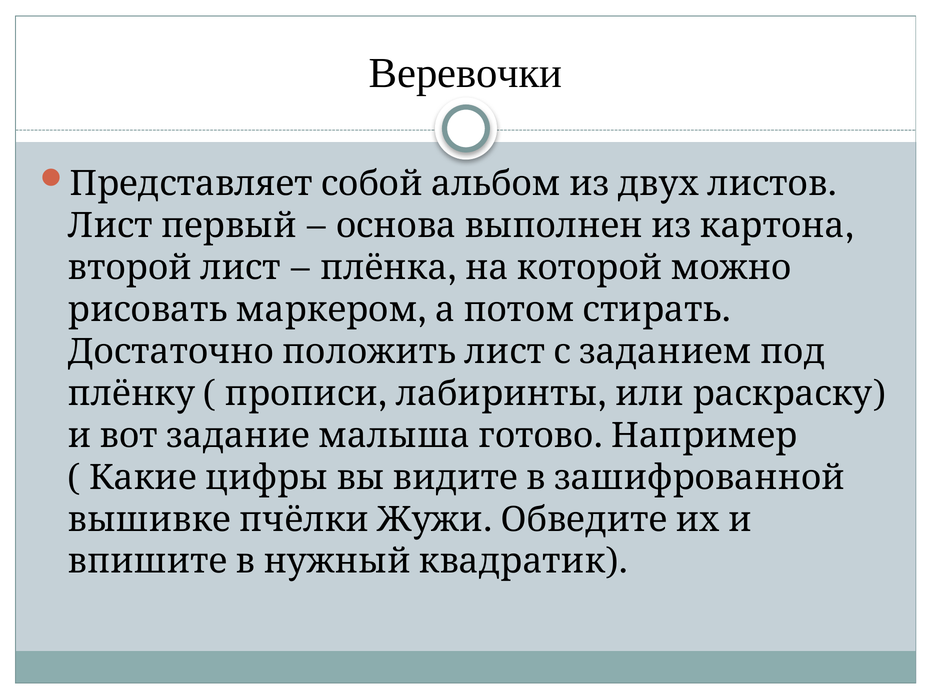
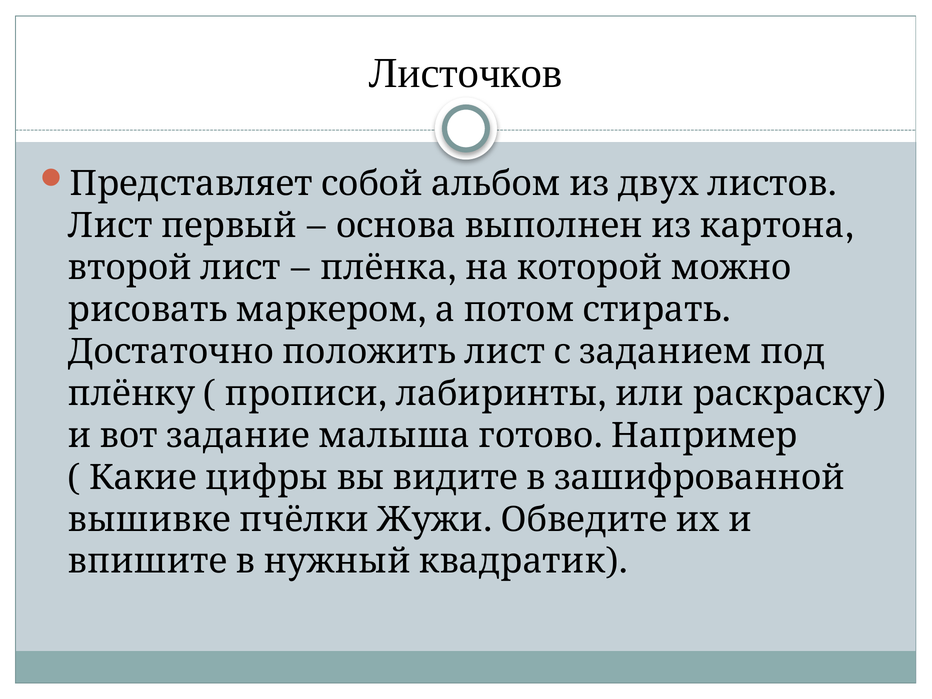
Веревочки: Веревочки -> Листочков (466, 73)
